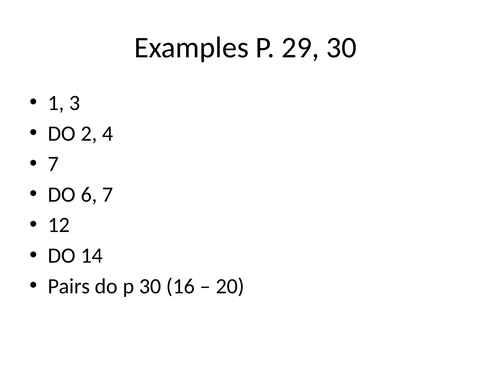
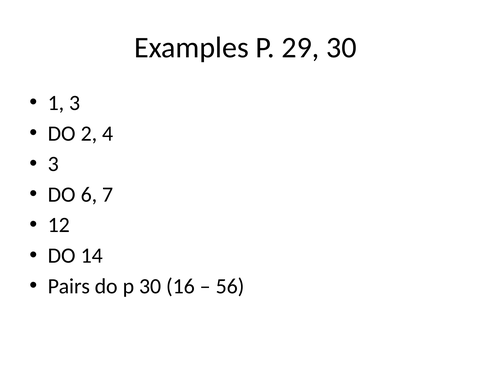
7: 7 -> 3 (53, 164)
20: 20 -> 56 (230, 286)
